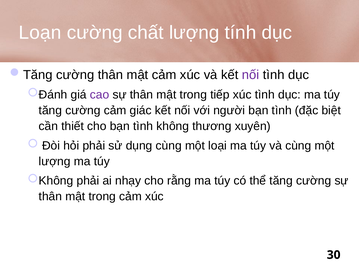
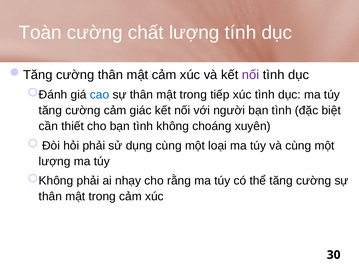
Loạn: Loạn -> Toàn (40, 33)
cao colour: purple -> blue (100, 95)
thương: thương -> choáng (212, 126)
